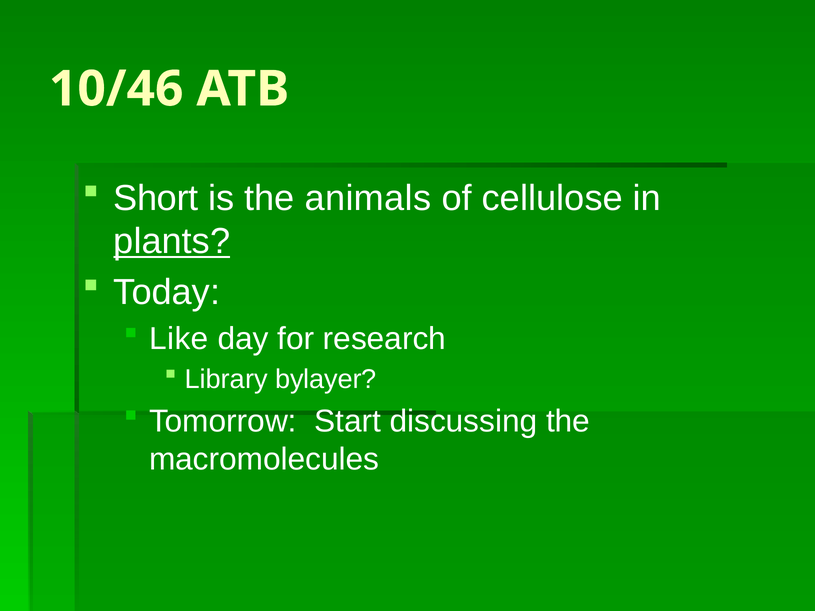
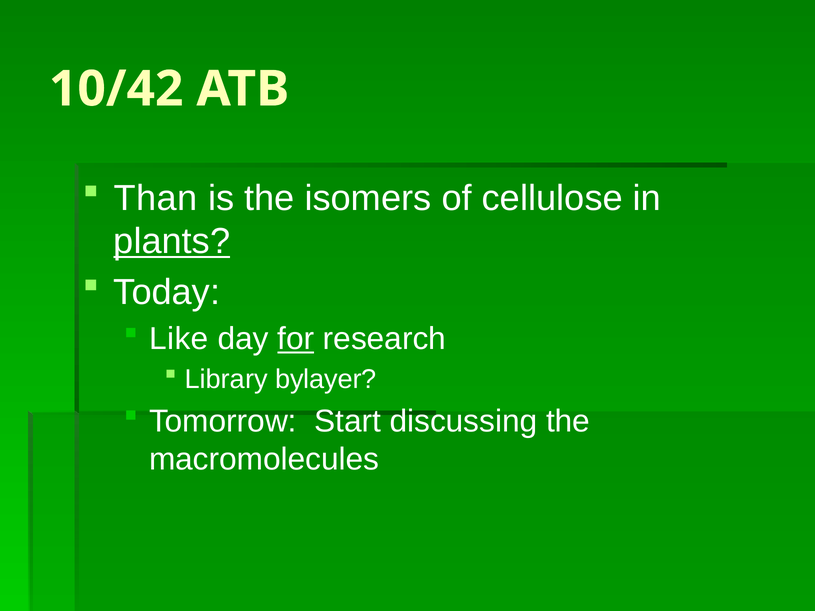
10/46: 10/46 -> 10/42 (116, 89)
Short: Short -> Than (155, 198)
animals: animals -> isomers (368, 198)
for underline: none -> present (296, 339)
